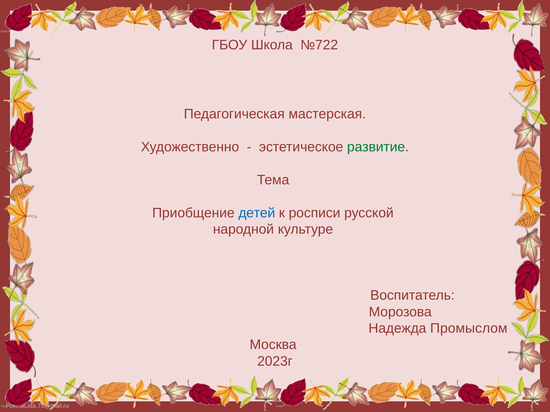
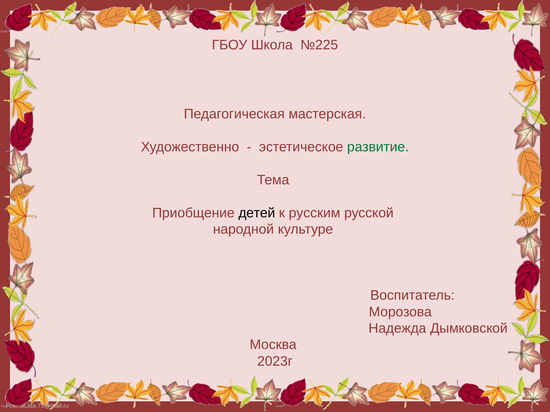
№722: №722 -> №225 (319, 45)
детей colour: blue -> black (257, 213)
росписи: росписи -> русским (315, 213)
Промыслом: Промыслом -> Дымковской (469, 329)
